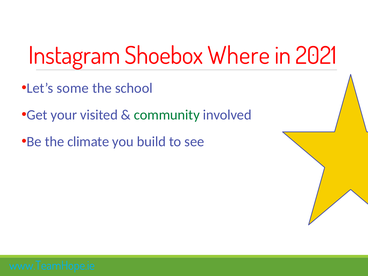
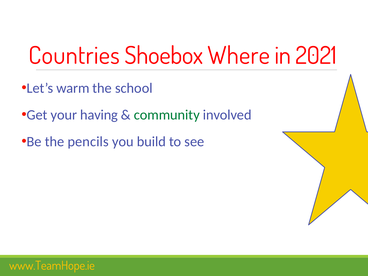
Instagram: Instagram -> Countries (74, 56)
some: some -> warm (73, 88)
visited: visited -> having (99, 115)
climate: climate -> pencils (88, 142)
www.TeamHope.ie colour: light blue -> yellow (52, 266)
